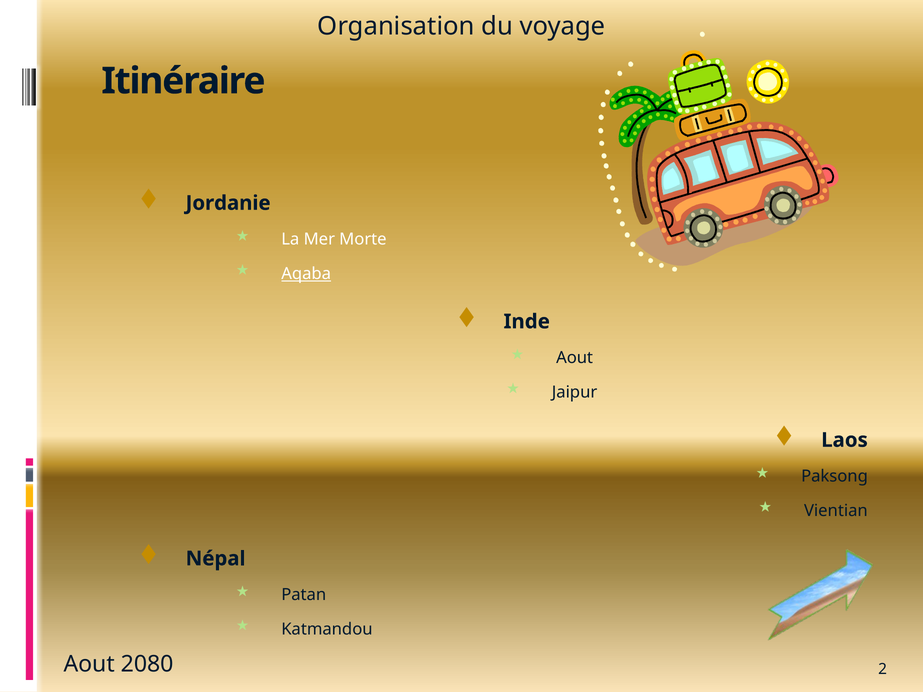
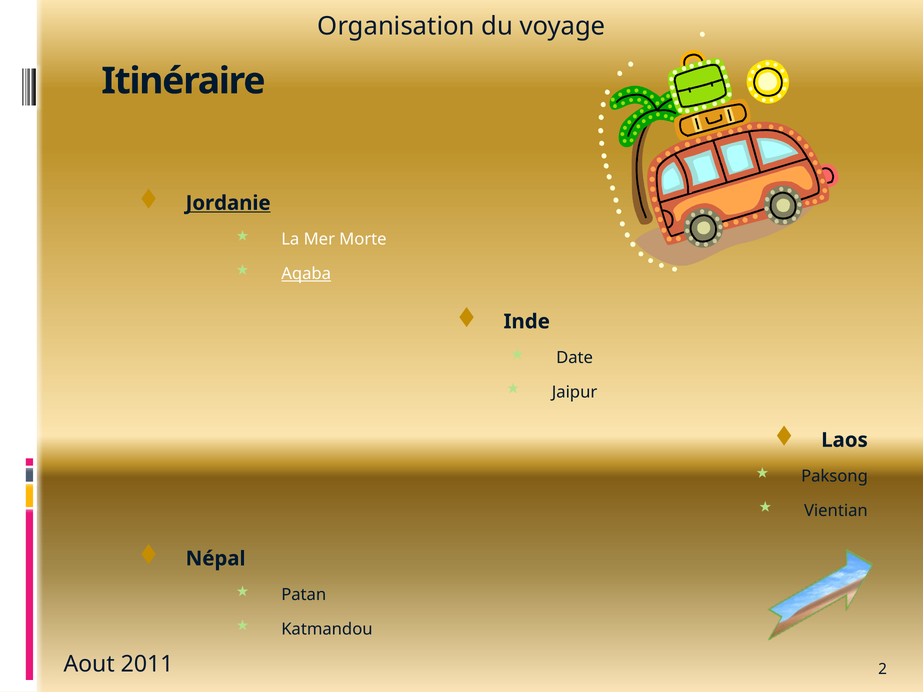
Jordanie underline: none -> present (228, 203)
Aout: Aout -> Date (575, 358)
2080: 2080 -> 2011 (147, 664)
